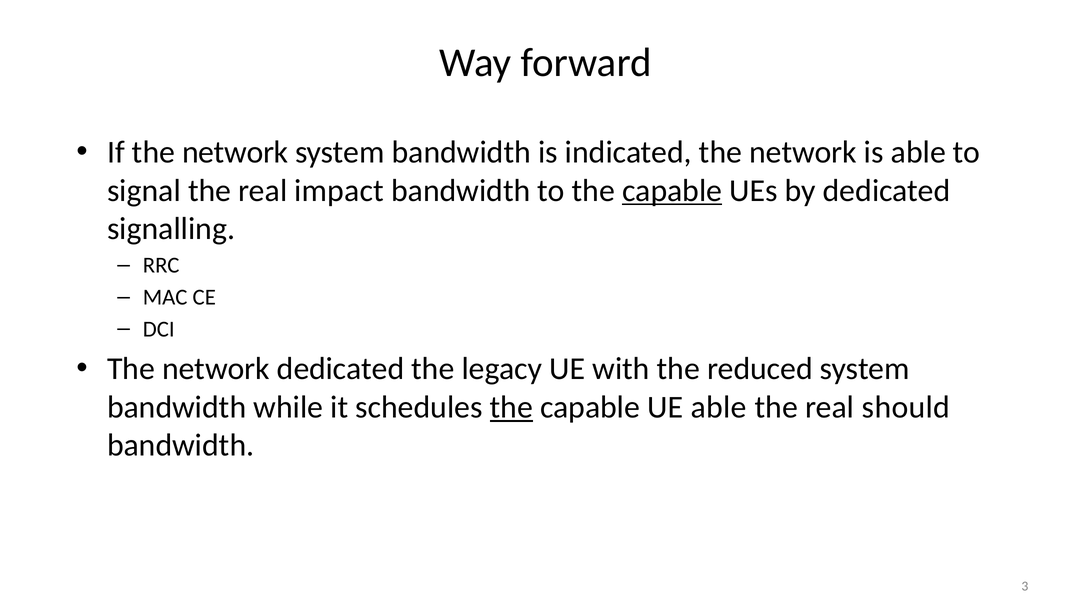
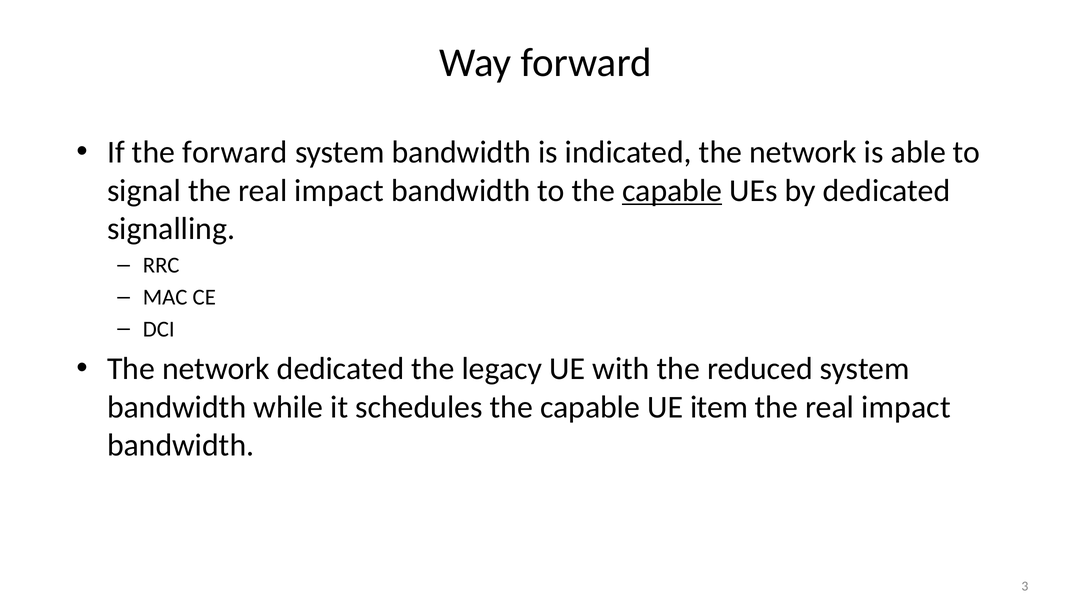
If the network: network -> forward (235, 152)
the underline: present -> none (511, 407)
UE able: able -> item (719, 407)
should: should -> impact (906, 407)
